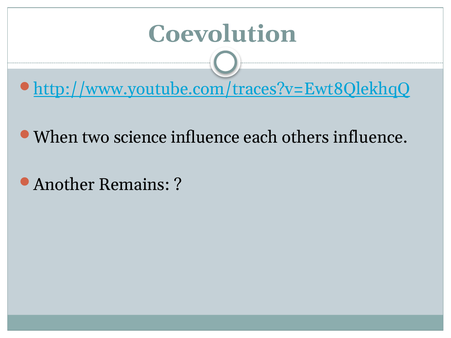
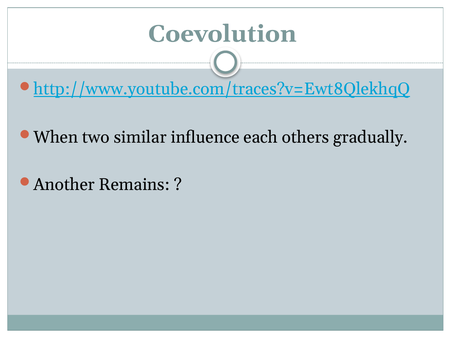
science: science -> similar (140, 137)
others influence: influence -> gradually (371, 137)
